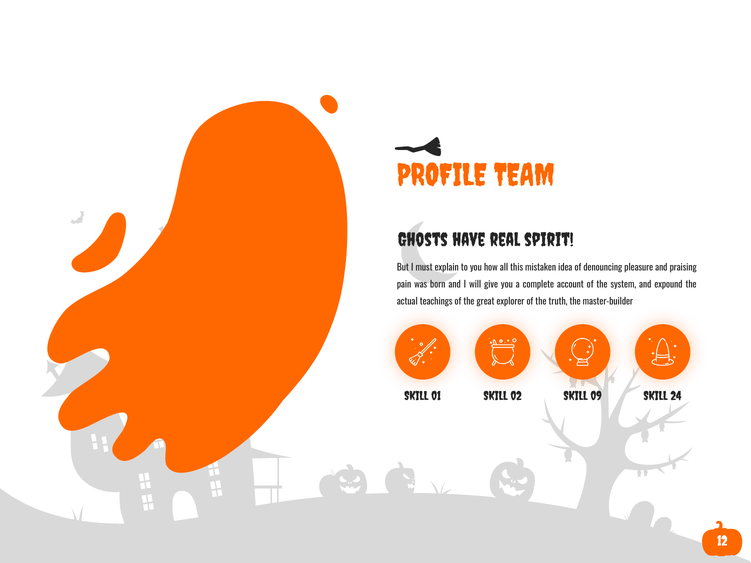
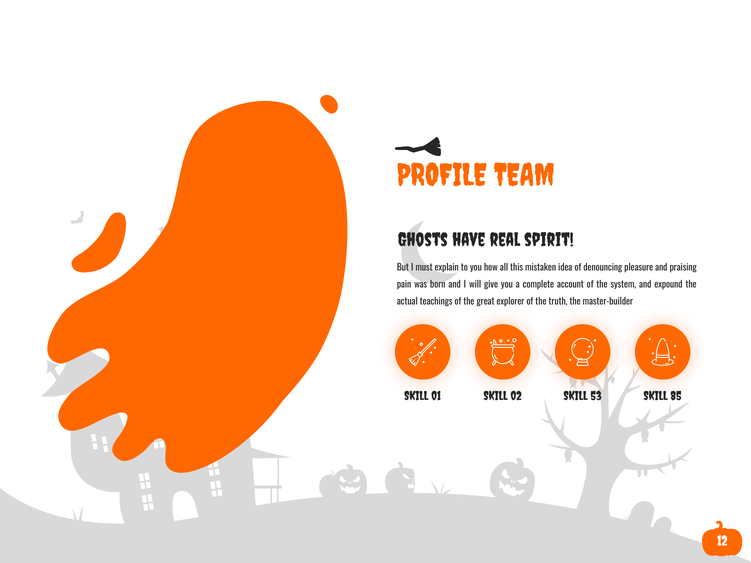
09: 09 -> 53 (596, 396)
24: 24 -> 85 (676, 396)
